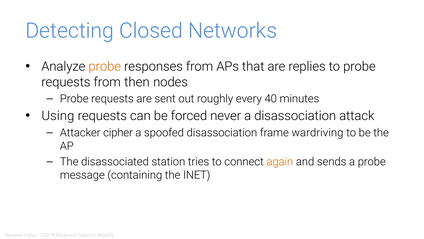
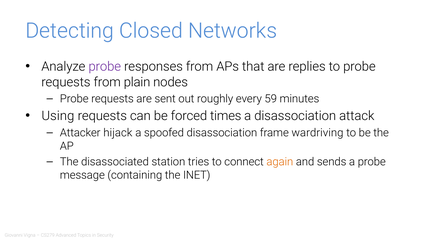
probe colour: orange -> purple (105, 66)
then: then -> plain (137, 82)
40: 40 -> 59 (271, 99)
never: never -> times (226, 116)
cipher: cipher -> hijack (118, 132)
